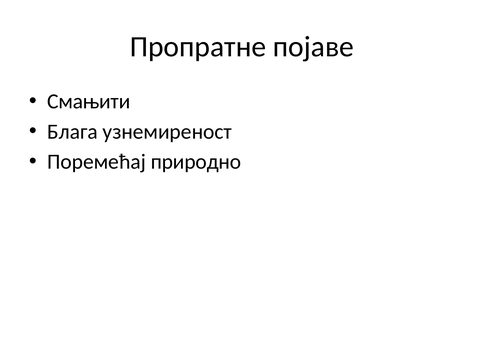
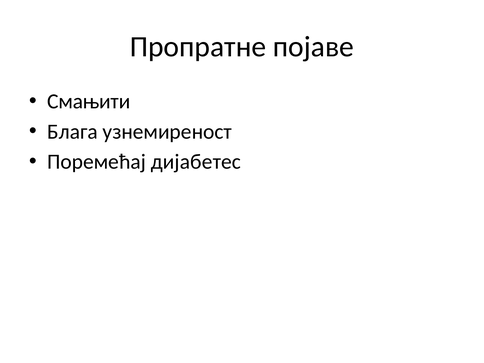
природно: природно -> диjабетес (196, 162)
